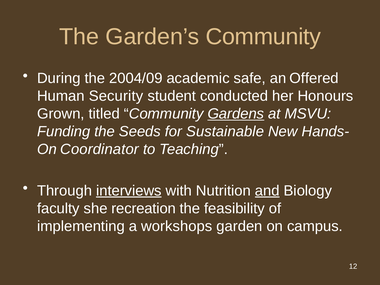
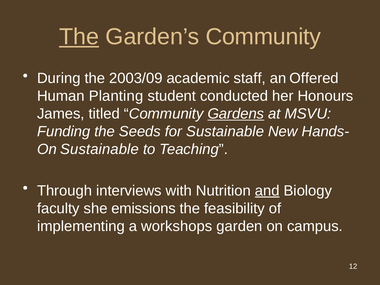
The underline: none -> present (79, 37)
2004/09: 2004/09 -> 2003/09 (136, 78)
safe: safe -> staff (250, 78)
Security: Security -> Planting (116, 96)
Grown: Grown -> James (61, 114)
On Coordinator: Coordinator -> Sustainable (100, 149)
interviews underline: present -> none (129, 191)
recreation: recreation -> emissions (144, 208)
